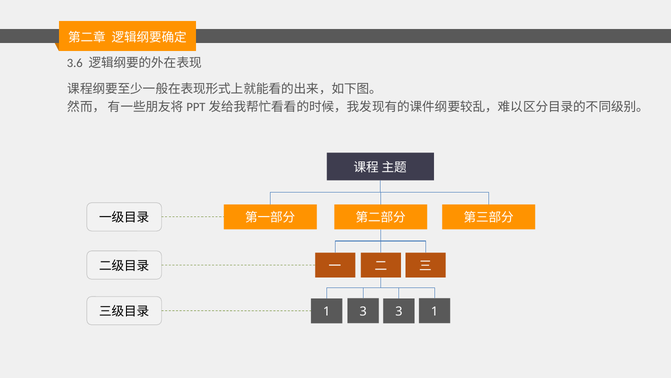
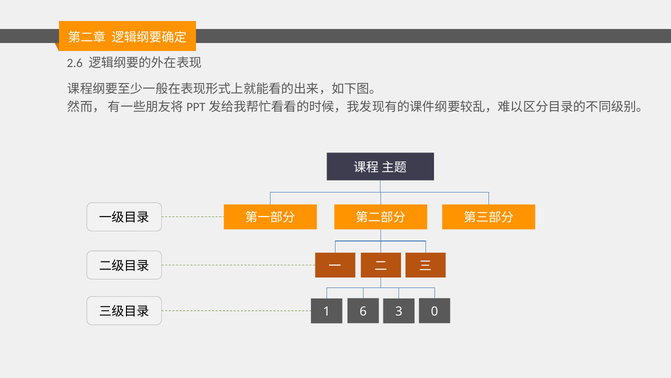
3.6: 3.6 -> 2.6 (75, 63)
1 3: 3 -> 6 (363, 311)
3 1: 1 -> 0 (435, 311)
